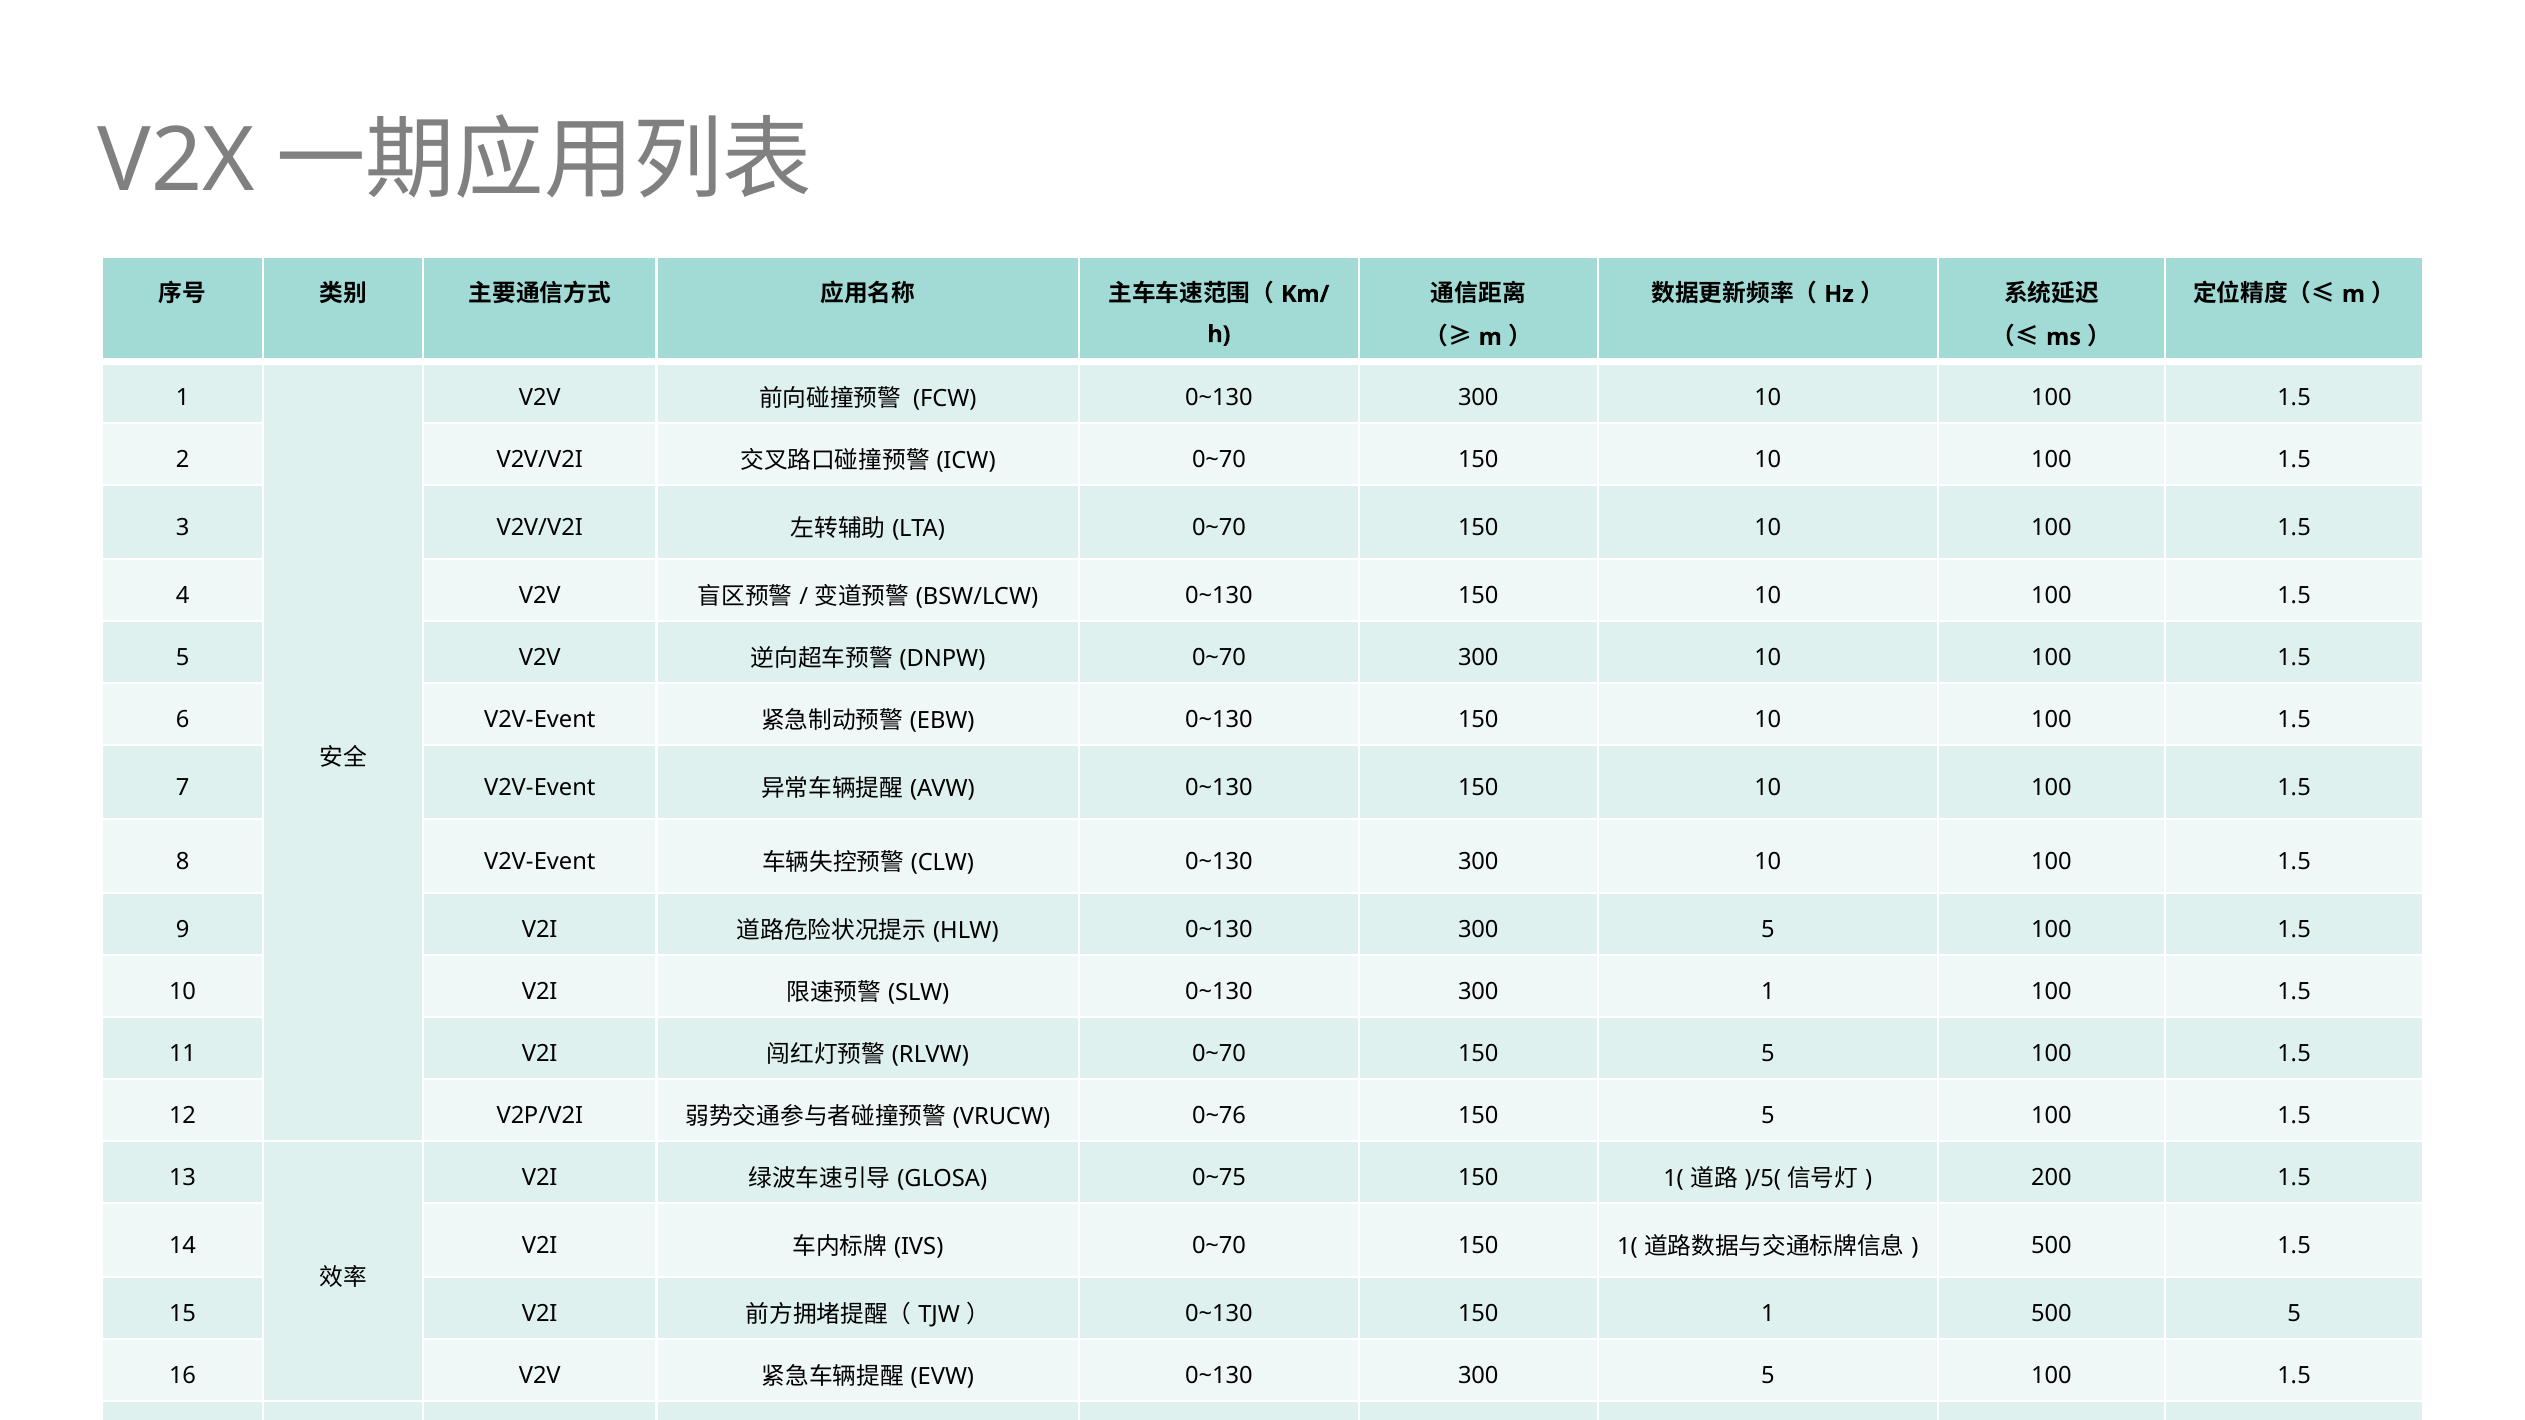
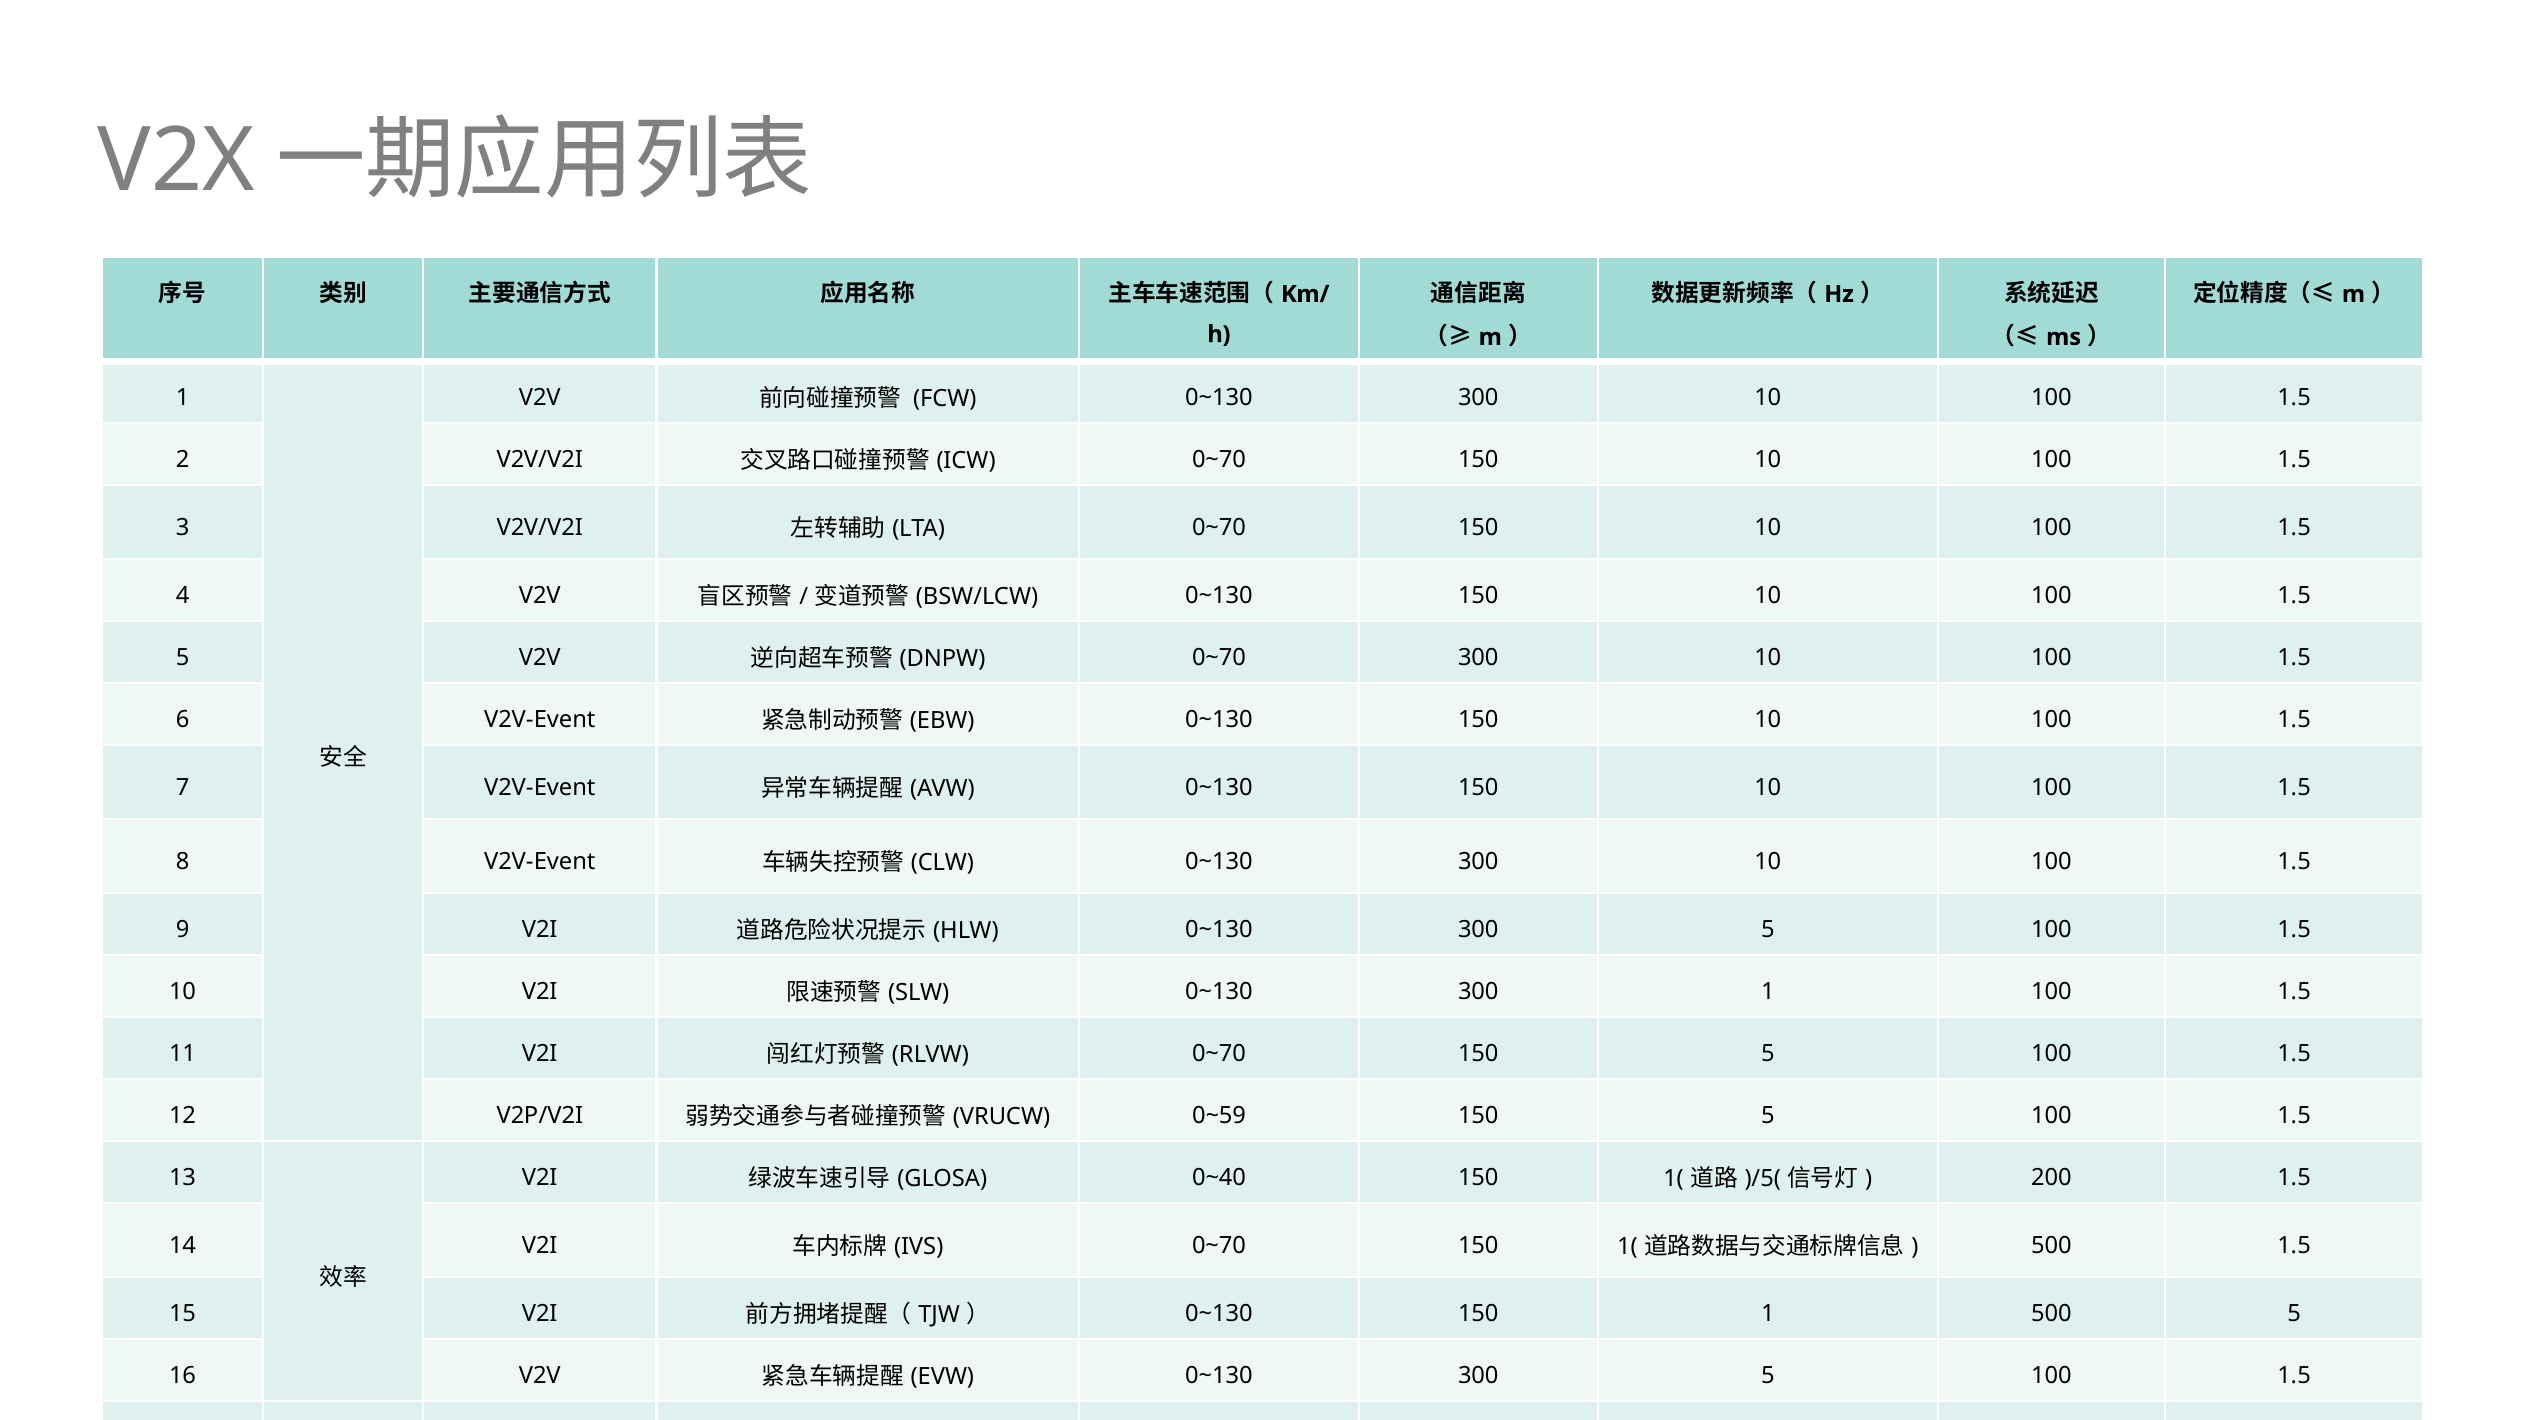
0~76: 0~76 -> 0~59 (1219, 1116)
0~75: 0~75 -> 0~40 (1219, 1177)
